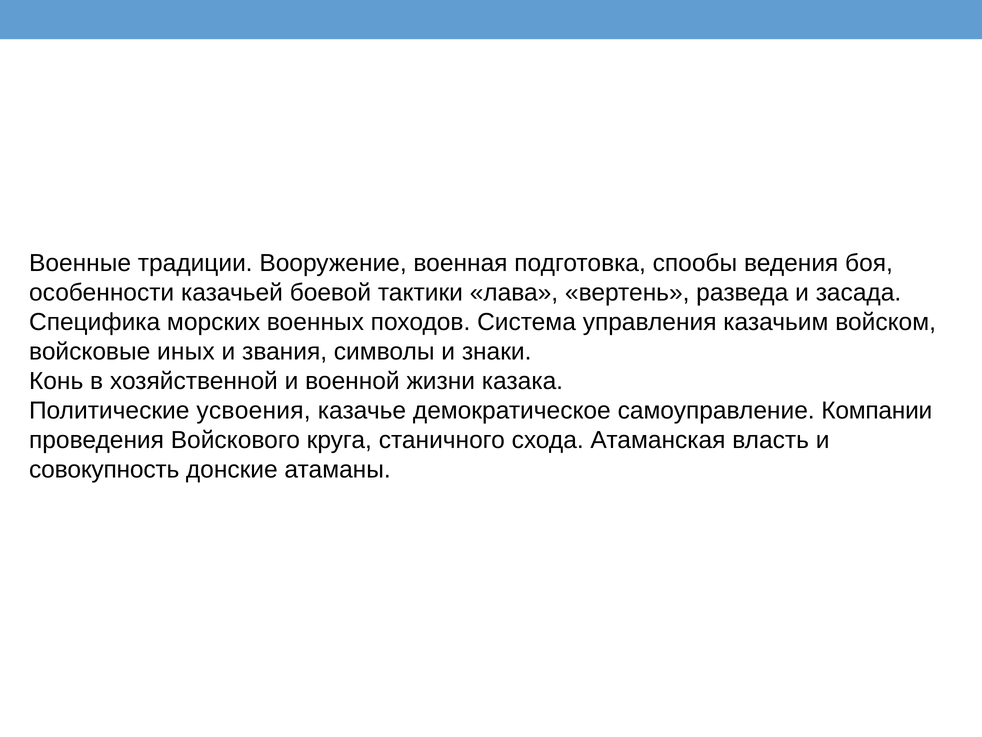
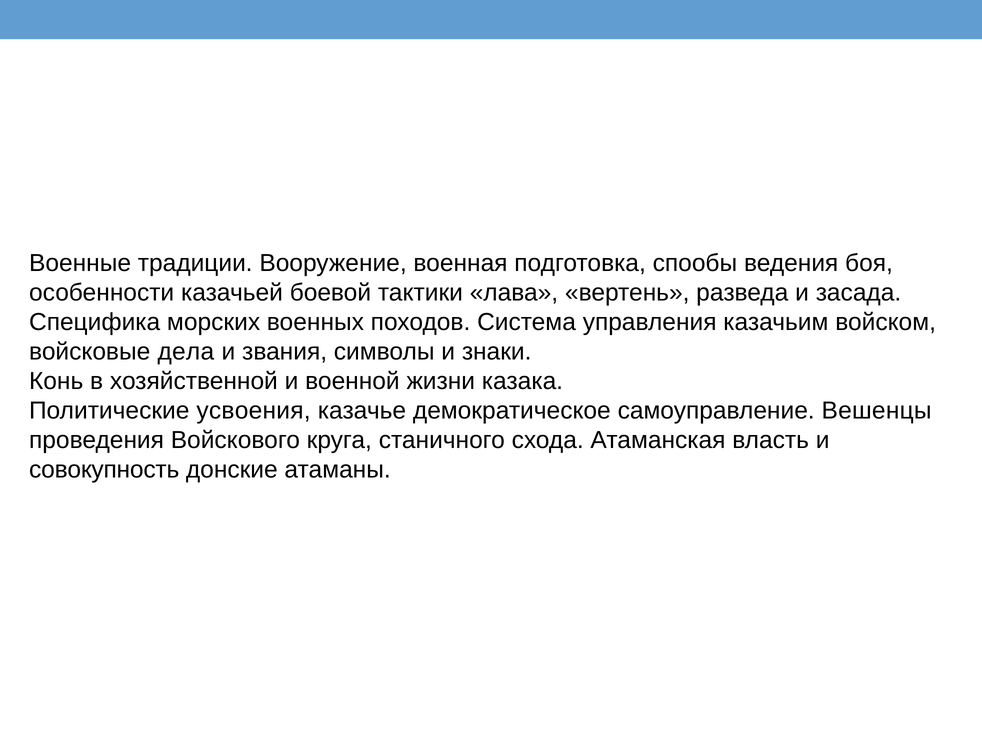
иных: иных -> дела (186, 351)
Компании: Компании -> Вешенцы (877, 410)
